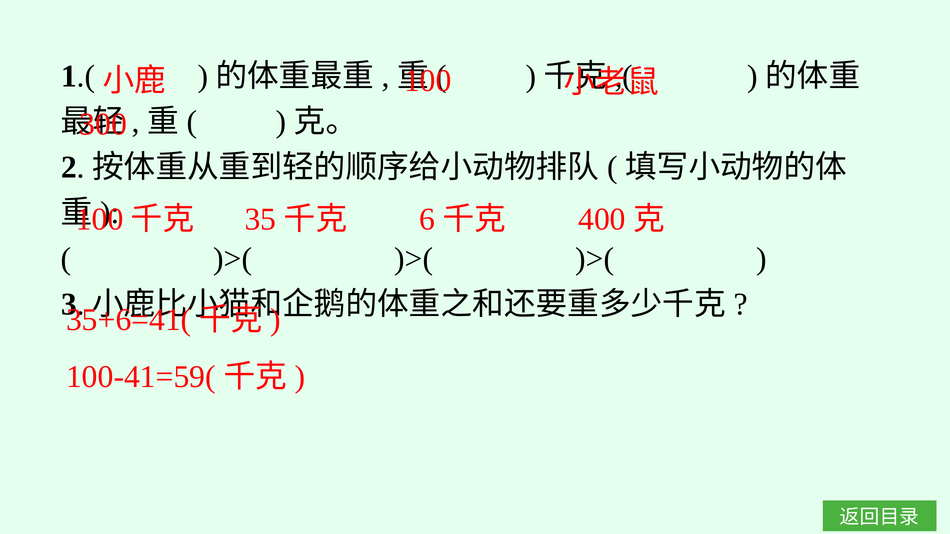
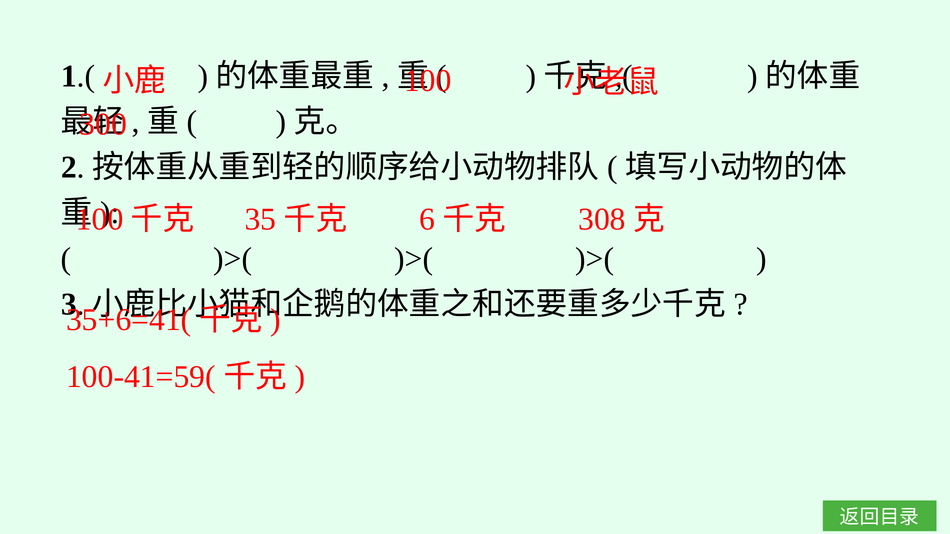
400: 400 -> 308 (602, 219)
